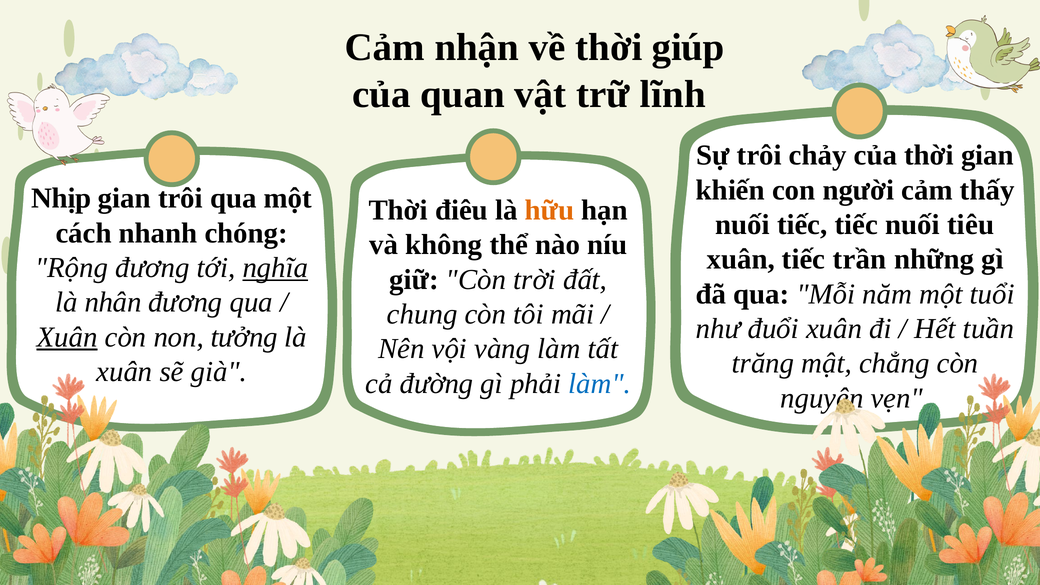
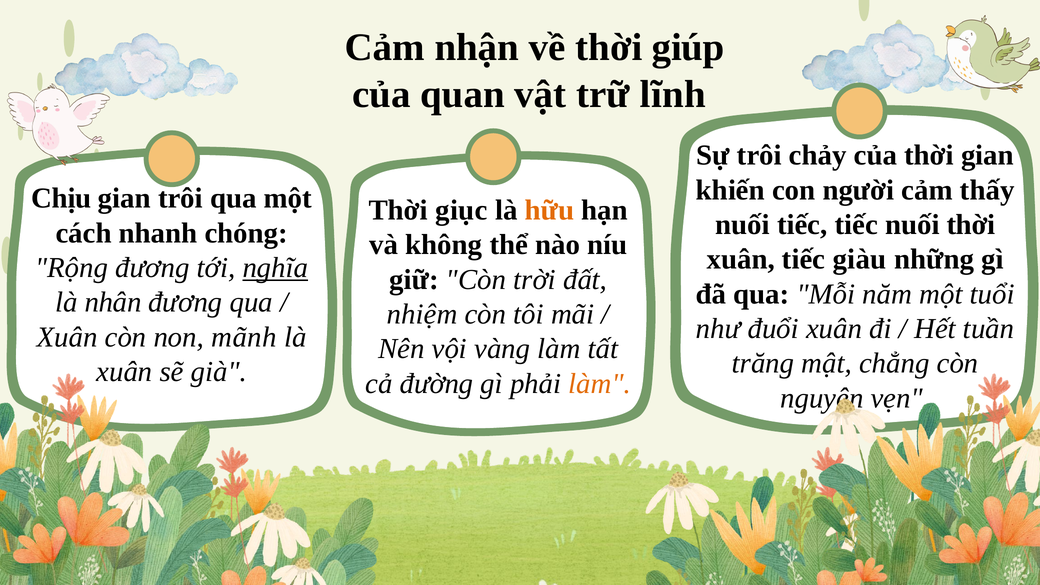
Nhịp: Nhịp -> Chịu (61, 198)
điêu: điêu -> giục (461, 210)
nuối tiêu: tiêu -> thời (971, 225)
trần: trần -> giàu (860, 259)
chung: chung -> nhiệm (422, 314)
Xuân underline: present -> none (67, 337)
tưởng: tưởng -> mãnh (244, 337)
làm colour: blue -> orange (600, 383)
